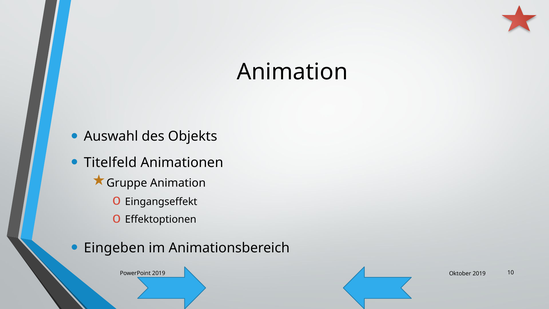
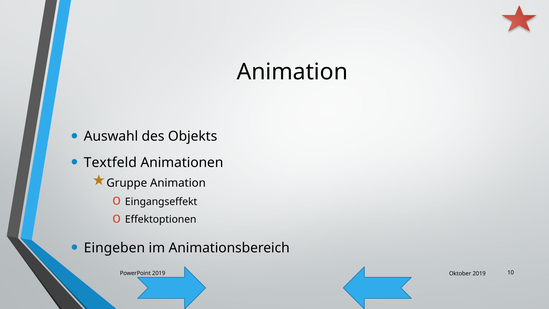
Titelfeld: Titelfeld -> Textfeld (110, 162)
